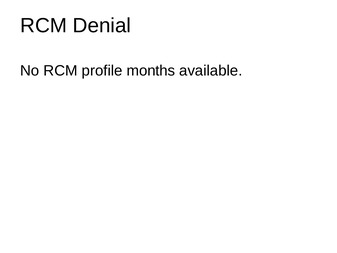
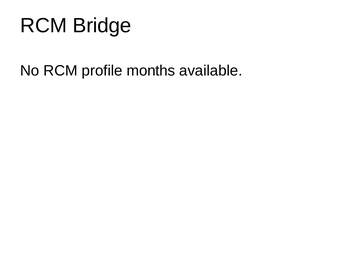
Denial: Denial -> Bridge (102, 26)
